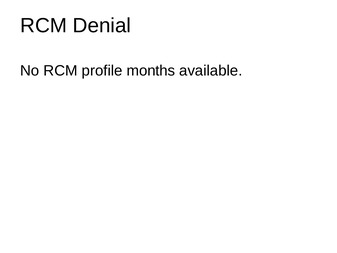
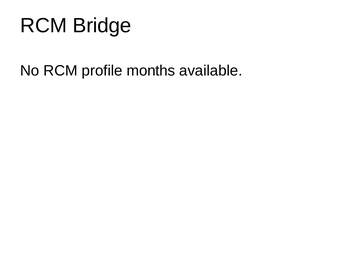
Denial: Denial -> Bridge (102, 26)
